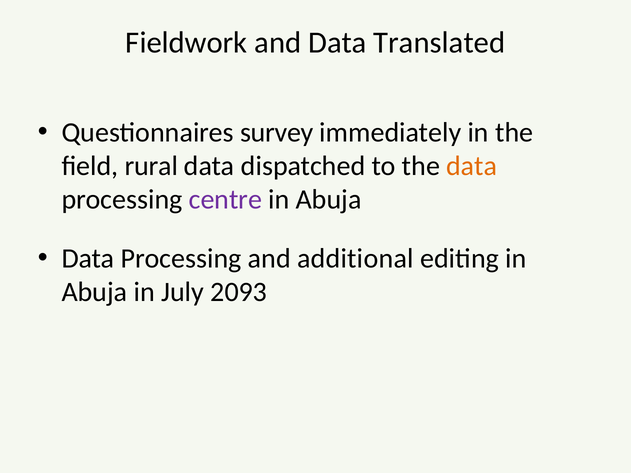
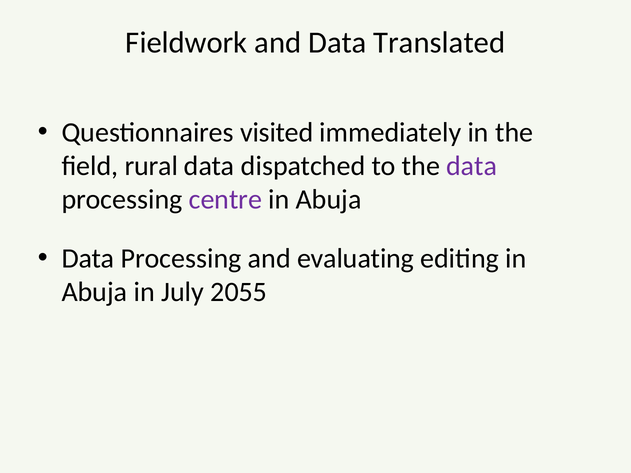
survey: survey -> visited (277, 132)
data colour: orange -> purple (472, 166)
additional: additional -> evaluating (356, 259)
2093: 2093 -> 2055 (239, 292)
